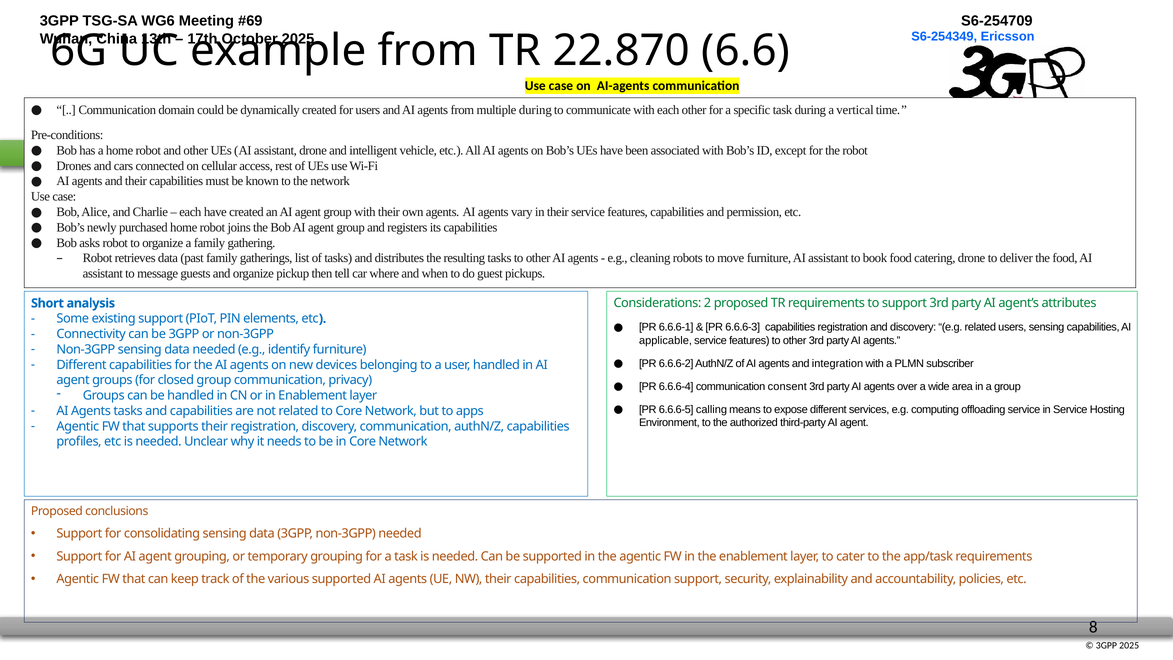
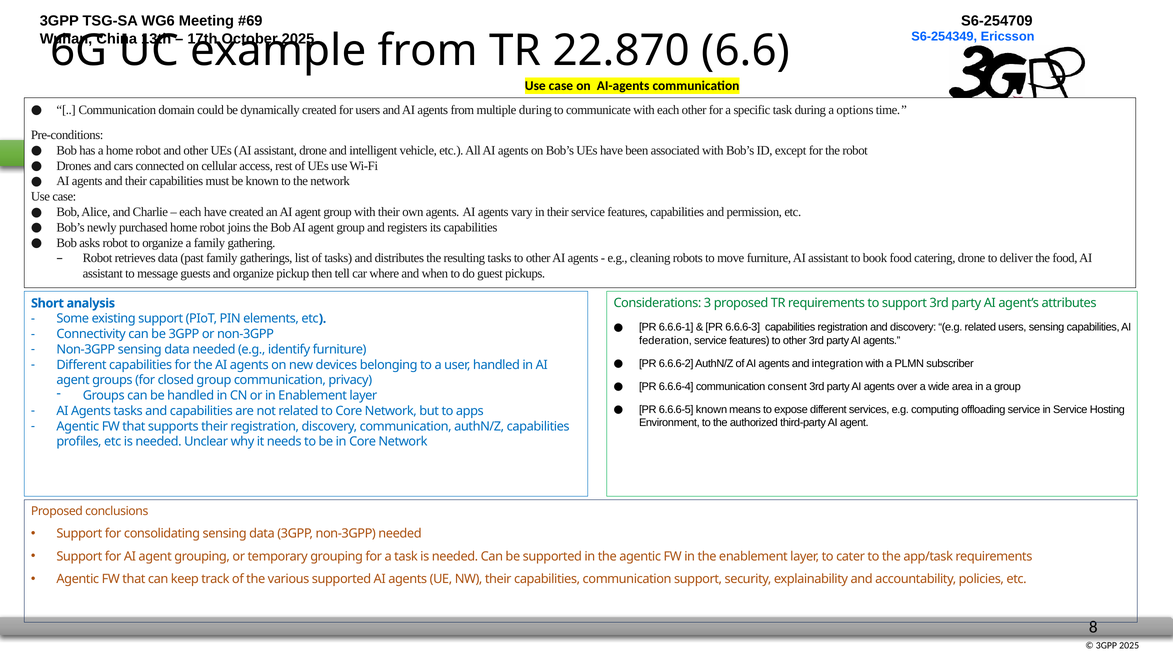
vertical: vertical -> options (855, 110)
2: 2 -> 3 (708, 303)
applicable: applicable -> federation (665, 340)
6.6.6-5 calling: calling -> known (711, 409)
